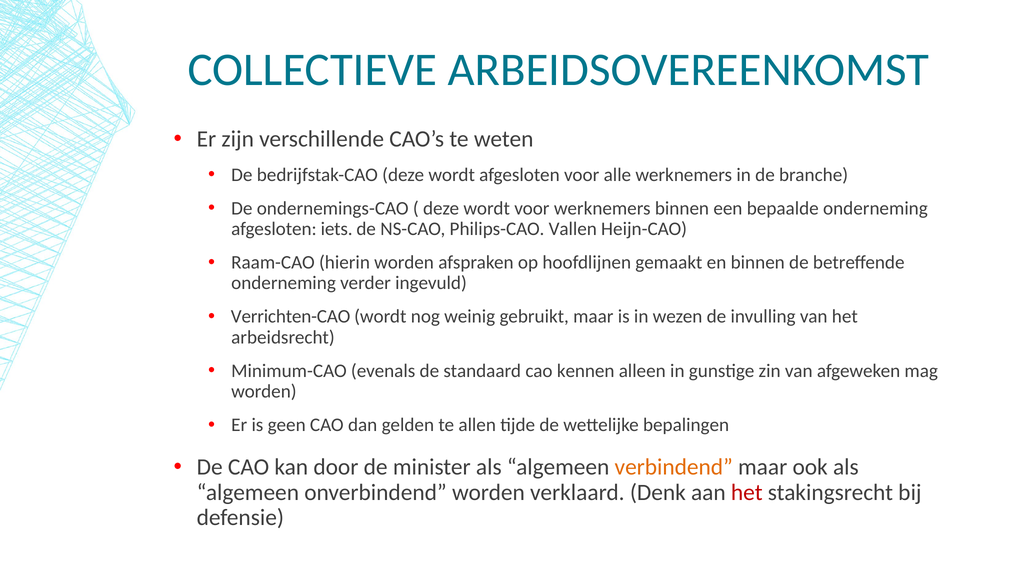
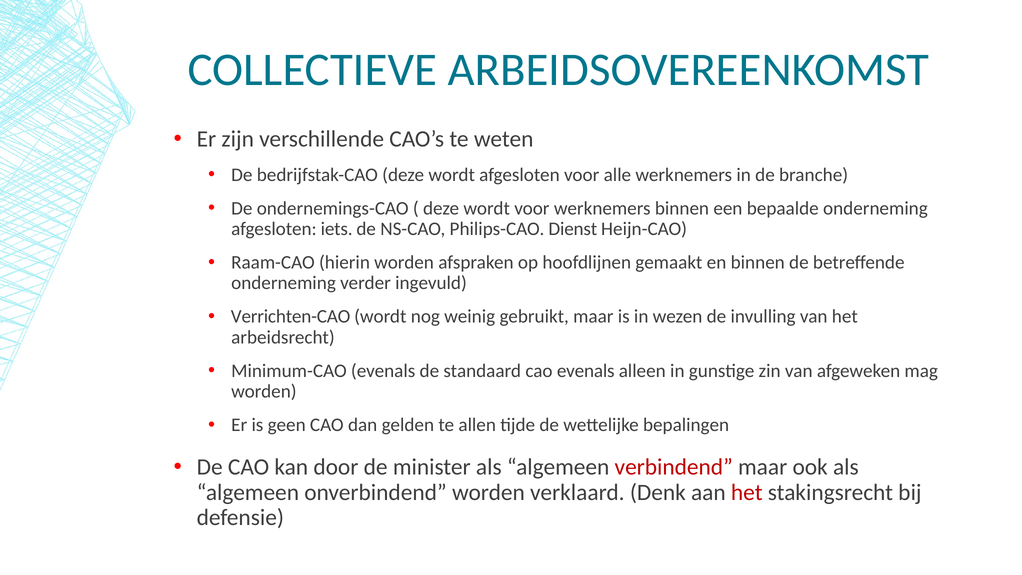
Vallen: Vallen -> Dienst (573, 229)
cao kennen: kennen -> evenals (586, 371)
verbindend colour: orange -> red (674, 467)
